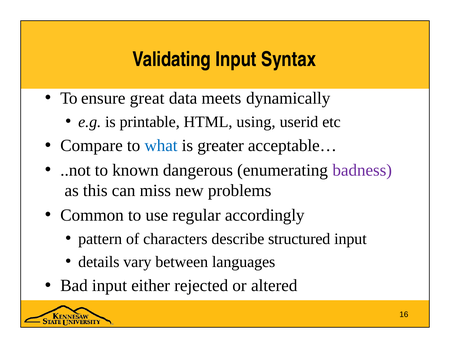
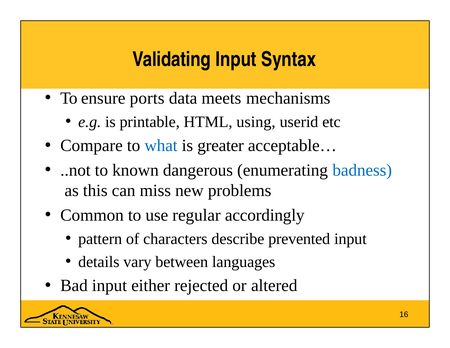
great: great -> ports (147, 98)
dynamically: dynamically -> mechanisms (288, 98)
badness colour: purple -> blue (362, 170)
structured: structured -> prevented (299, 239)
